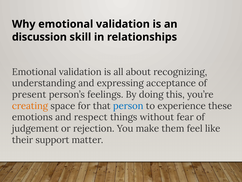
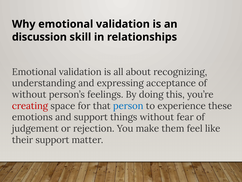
present: present -> without (29, 94)
creating colour: orange -> red (30, 106)
and respect: respect -> support (91, 117)
